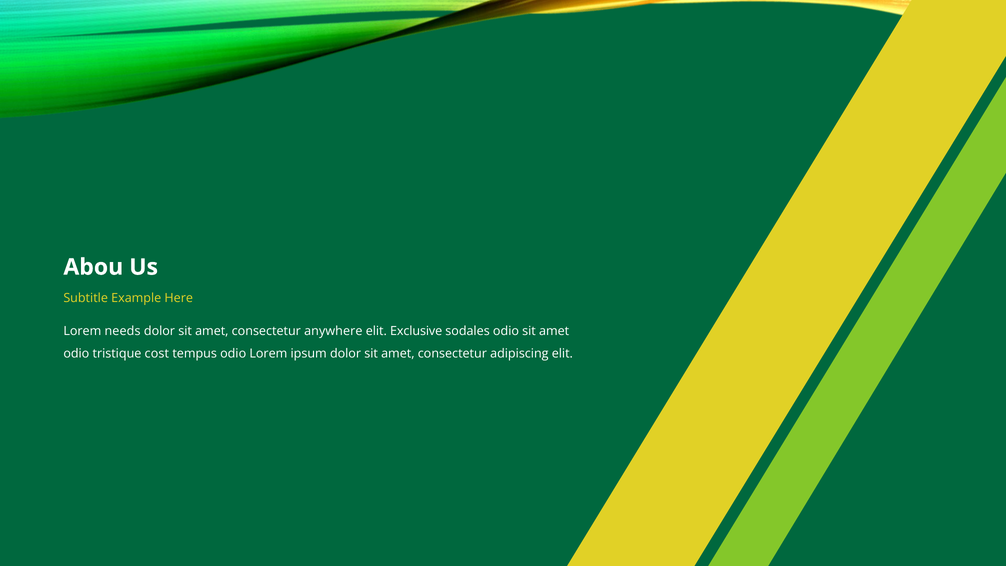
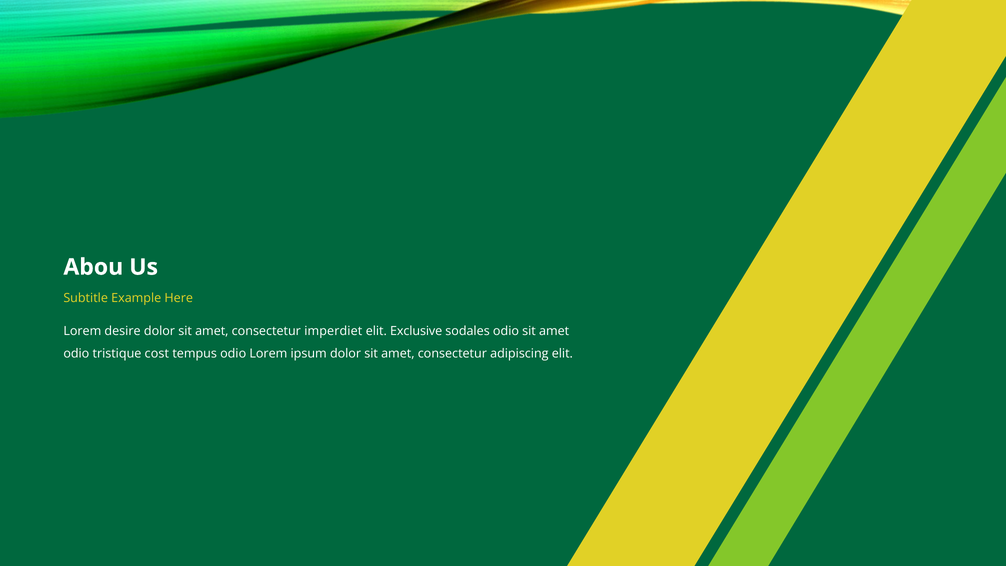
needs: needs -> desire (123, 331)
anywhere: anywhere -> imperdiet (333, 331)
